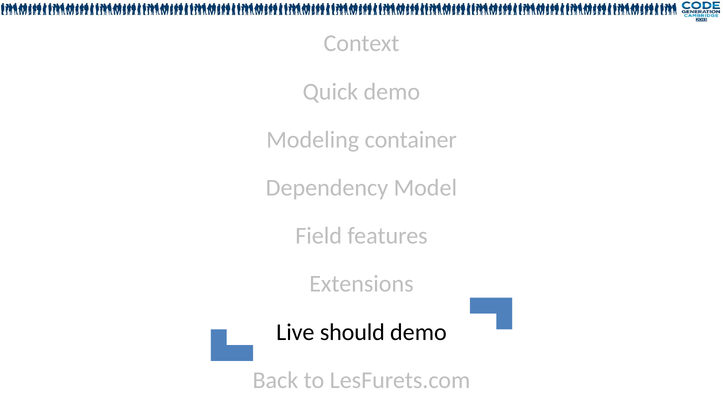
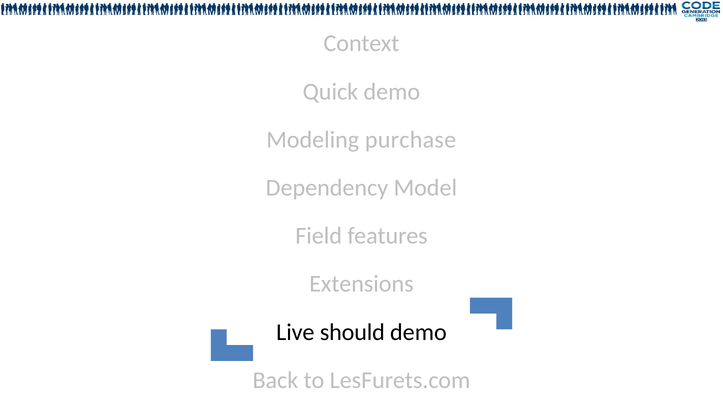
container: container -> purchase (411, 140)
